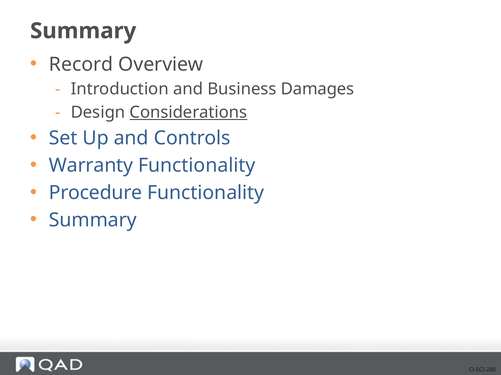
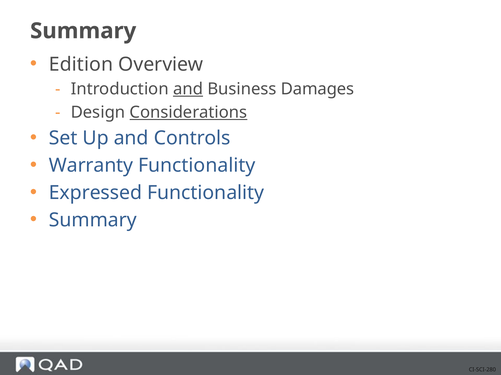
Record: Record -> Edition (81, 64)
and underline: none -> present (188, 89)
Procedure: Procedure -> Expressed (95, 193)
